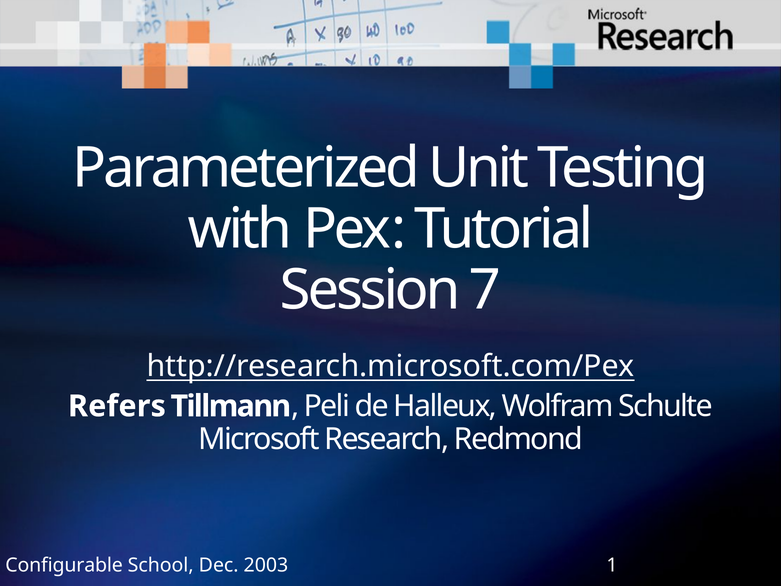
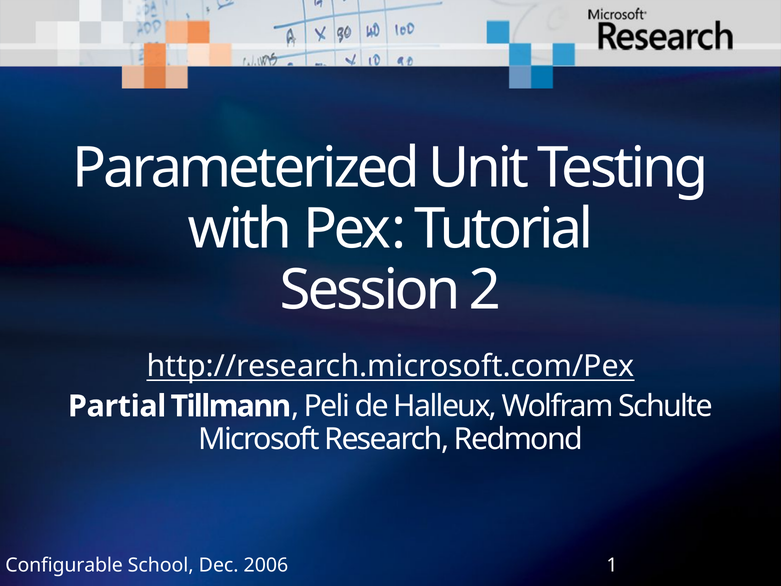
7: 7 -> 2 (485, 290)
Refers: Refers -> Partial (117, 406)
2003: 2003 -> 2006 (266, 565)
